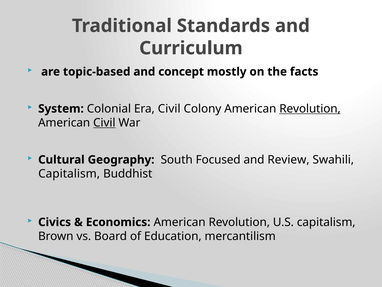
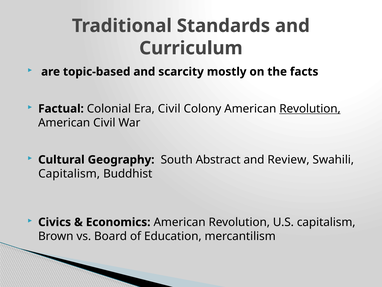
concept: concept -> scarcity (181, 72)
System: System -> Factual (61, 109)
Civil underline: present -> none (104, 123)
Focused: Focused -> Abstract (218, 159)
